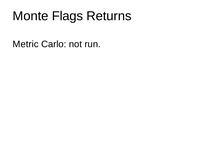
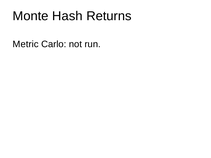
Flags: Flags -> Hash (67, 16)
